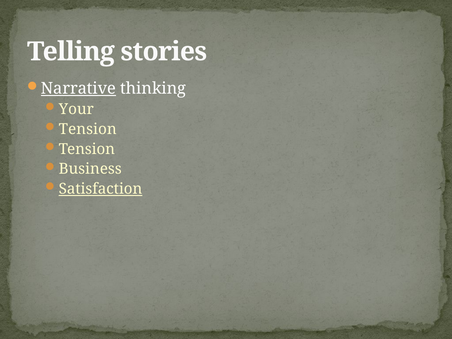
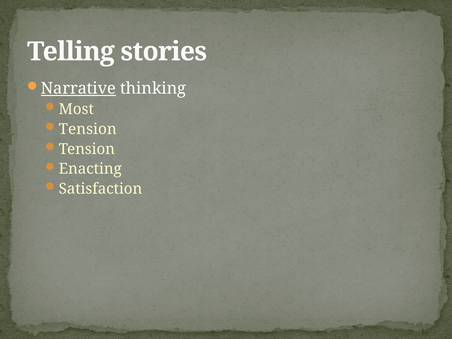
Your: Your -> Most (76, 109)
Business: Business -> Enacting (90, 169)
Satisfaction underline: present -> none (100, 189)
